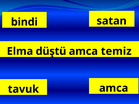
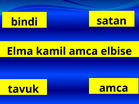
düştü: düştü -> kamil (51, 51)
temiz: temiz -> elbise (116, 51)
